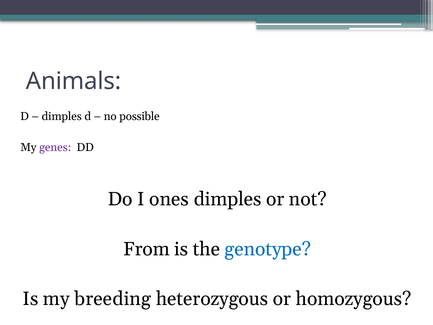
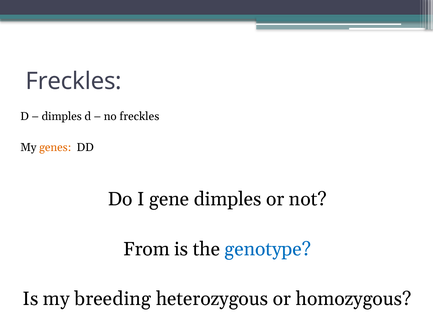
Animals: Animals -> Freckles (74, 81)
no possible: possible -> freckles (139, 116)
genes colour: purple -> orange (55, 147)
ones: ones -> gene (169, 199)
